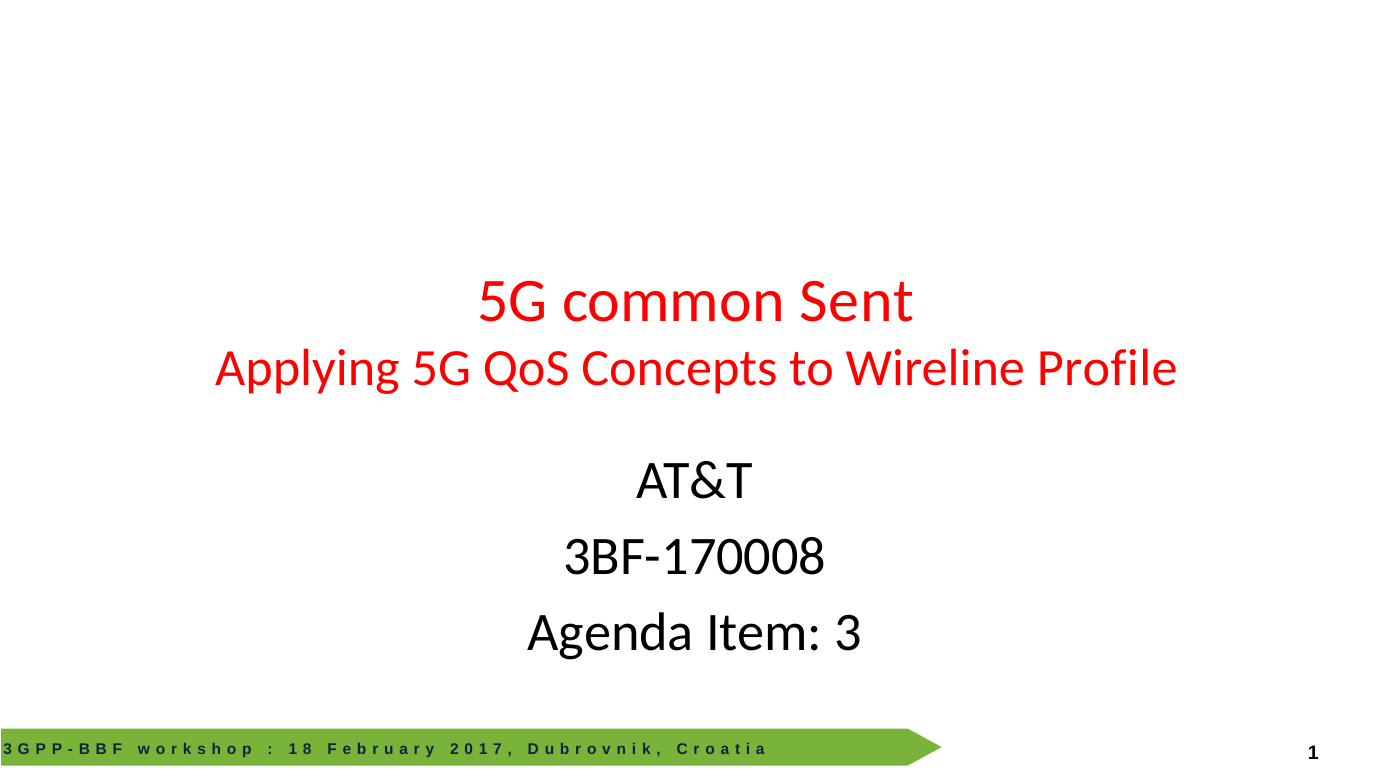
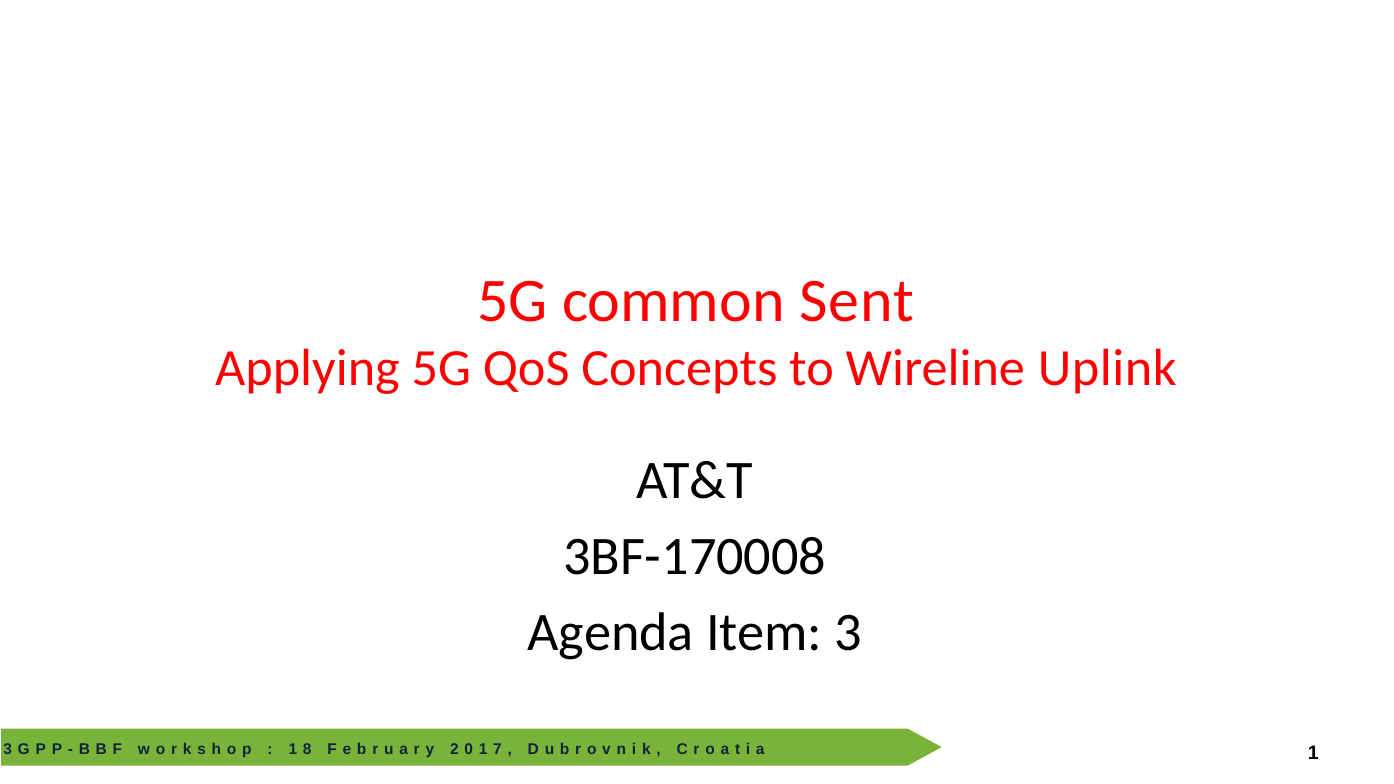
Profile: Profile -> Uplink (1107, 368)
